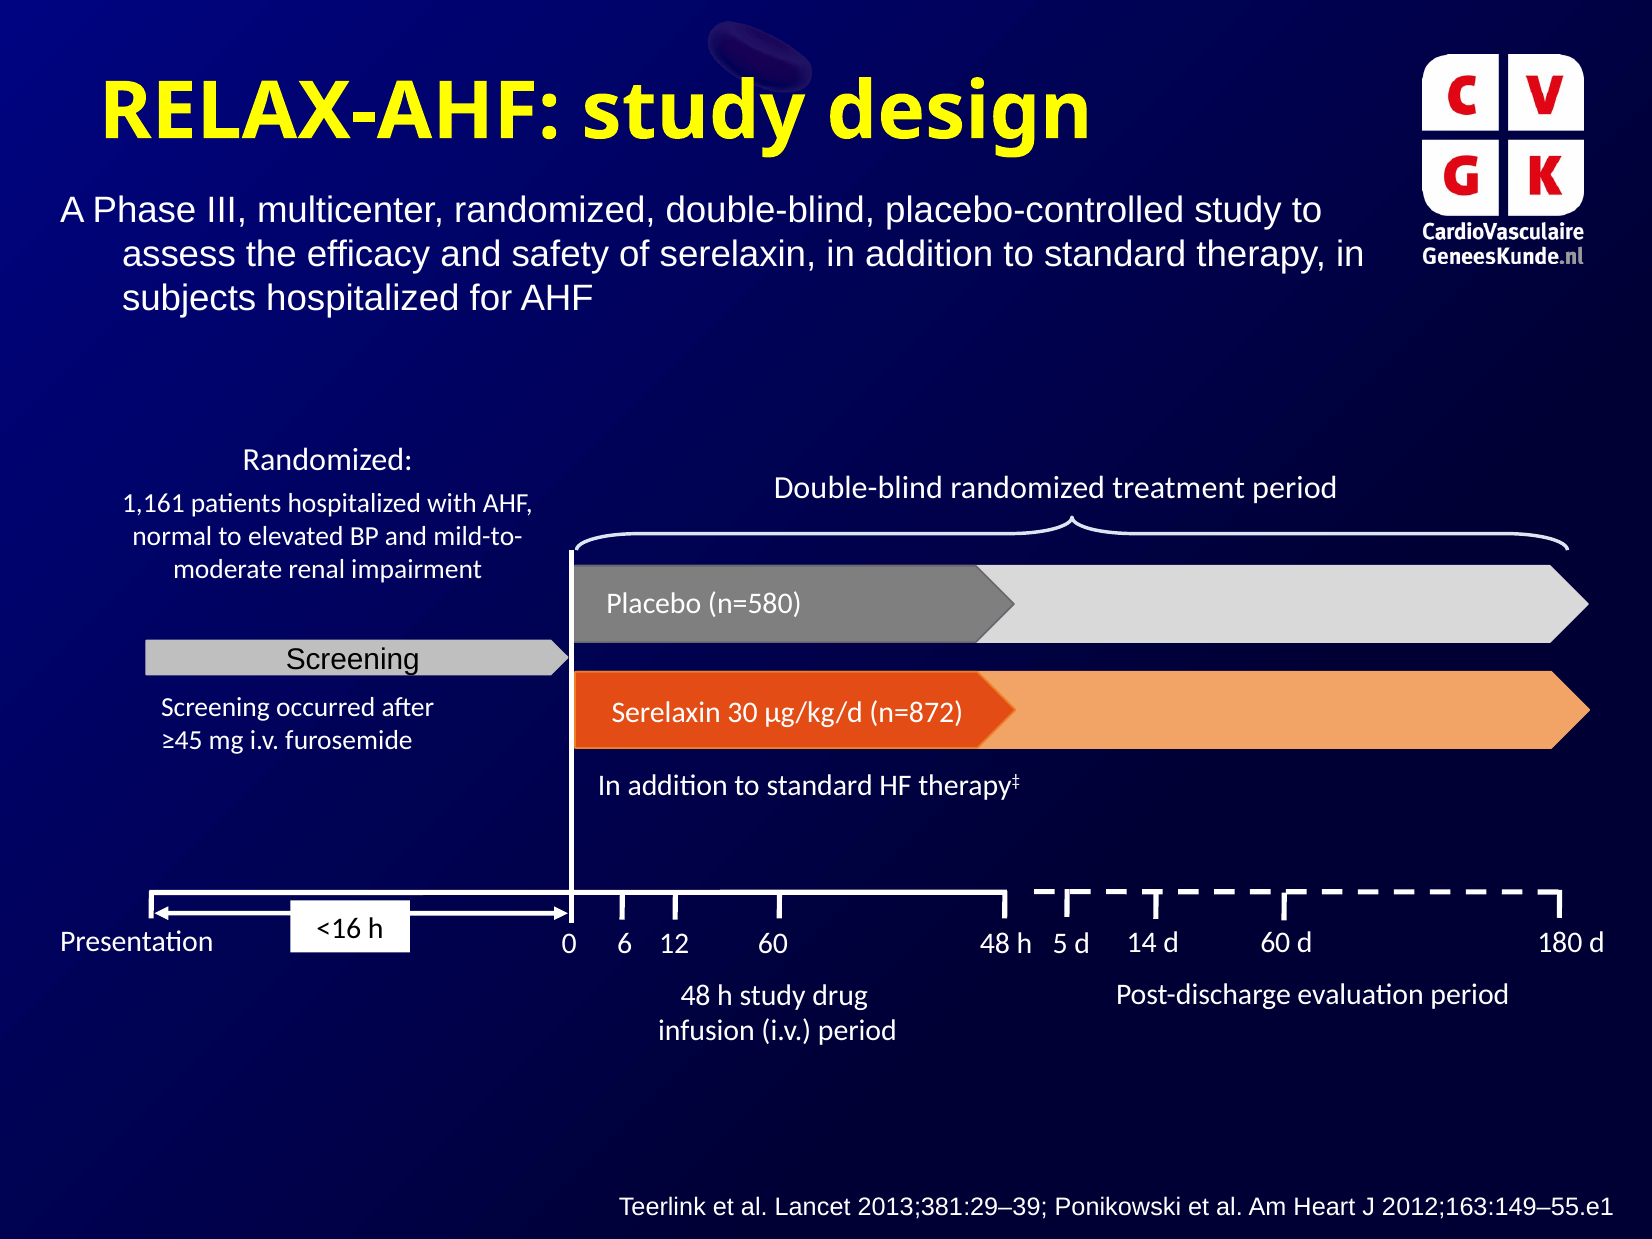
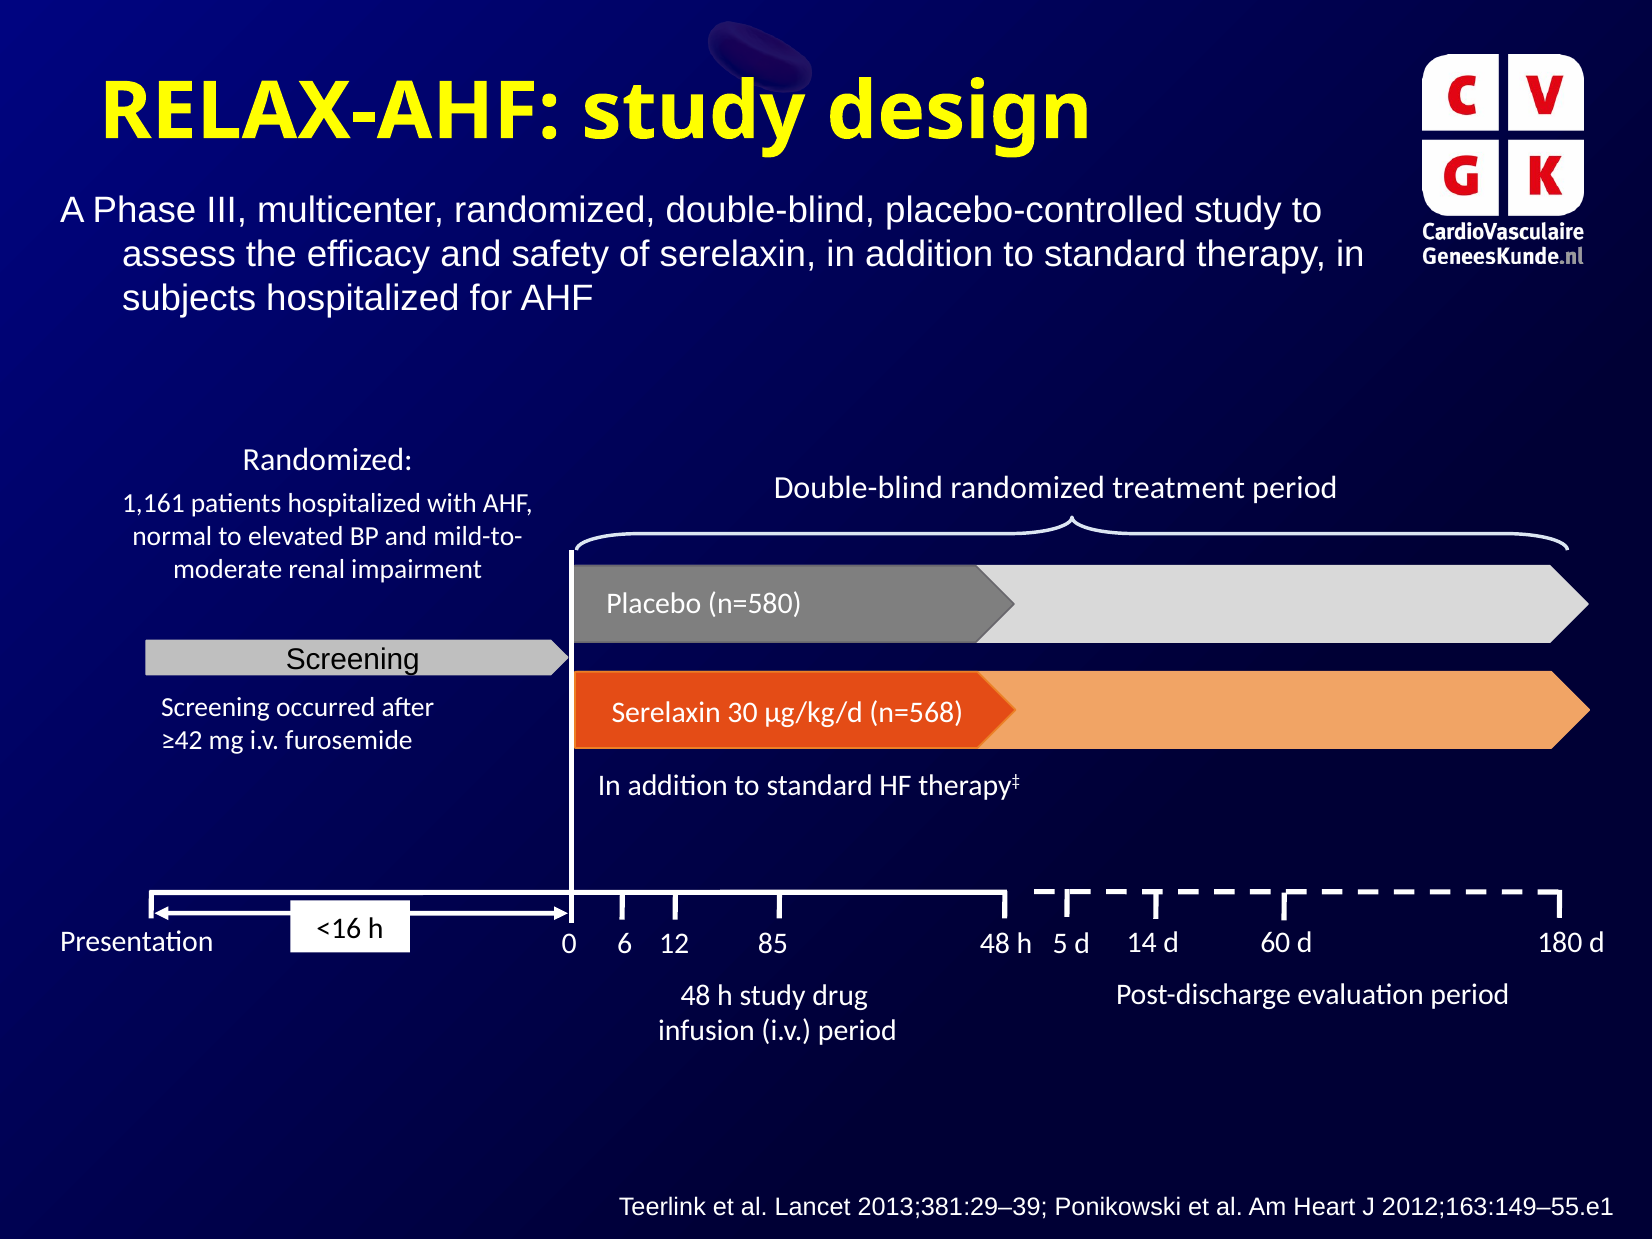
n=872: n=872 -> n=568 (916, 713)
≥45: ≥45 -> ≥42 (182, 741)
12 60: 60 -> 85 (773, 944)
